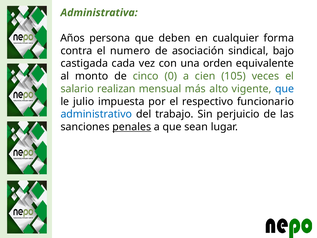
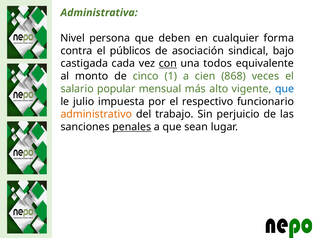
Años: Años -> Nivel (73, 38)
numero: numero -> públicos (130, 51)
con underline: none -> present (168, 63)
orden: orden -> todos (218, 63)
0: 0 -> 1 (171, 76)
105: 105 -> 868 (234, 76)
realizan: realizan -> popular (116, 89)
administrativo colour: blue -> orange (96, 114)
